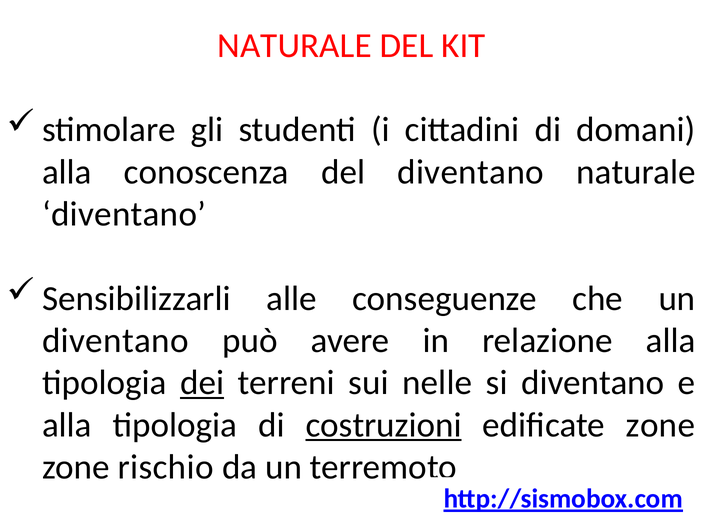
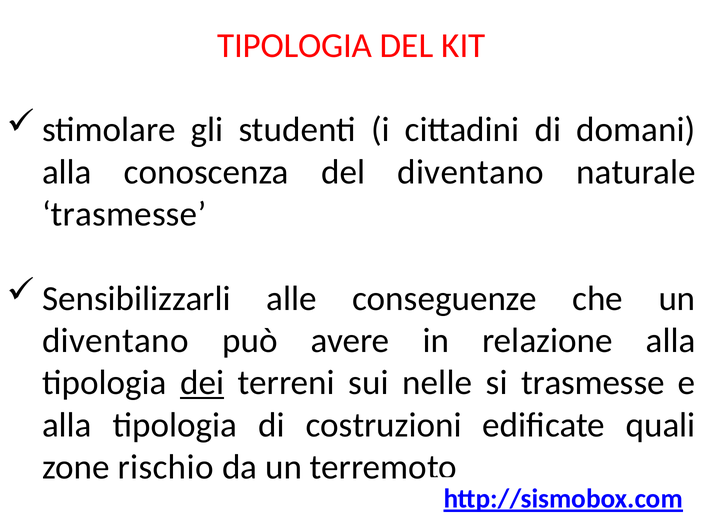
NATURALE: NATURALE -> TIPOLOGIA (295, 46)
diventano: diventano -> trasmesse (124, 214)
si diventano: diventano -> trasmesse (593, 383)
costruzioni underline: present -> none (384, 425)
edificate zone: zone -> quali (661, 425)
